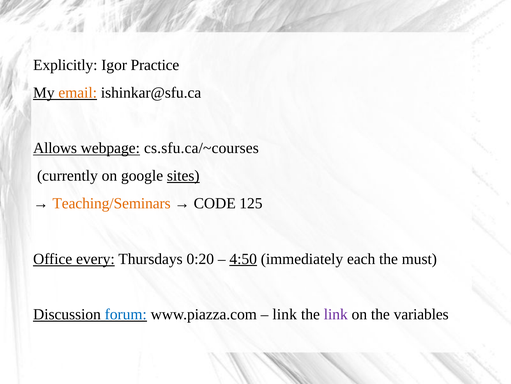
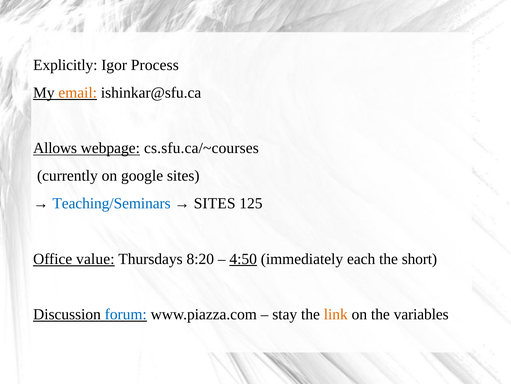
Practice: Practice -> Process (155, 65)
sites underline: present -> none (183, 175)
Teaching/Seminars colour: orange -> blue (112, 203)
CODE: CODE -> SITES (215, 203)
every: every -> value (95, 258)
0:20: 0:20 -> 8:20 (200, 258)
must: must -> short (419, 258)
link: link -> stay (285, 314)
link colour: purple -> orange (336, 314)
